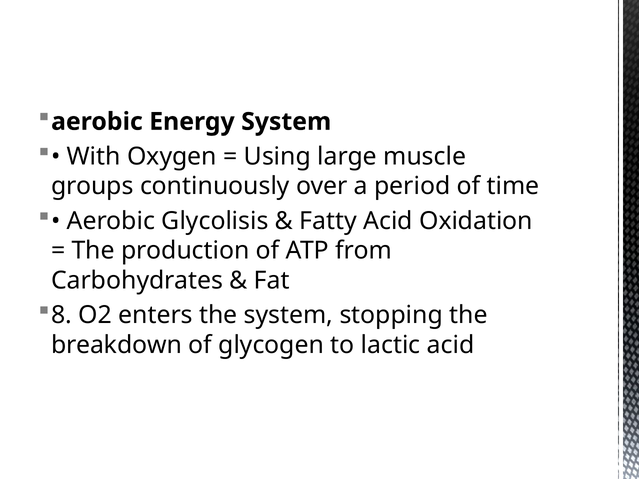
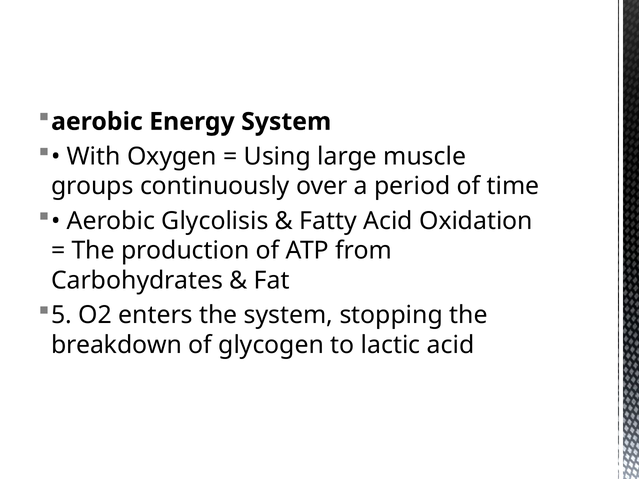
8: 8 -> 5 (62, 315)
